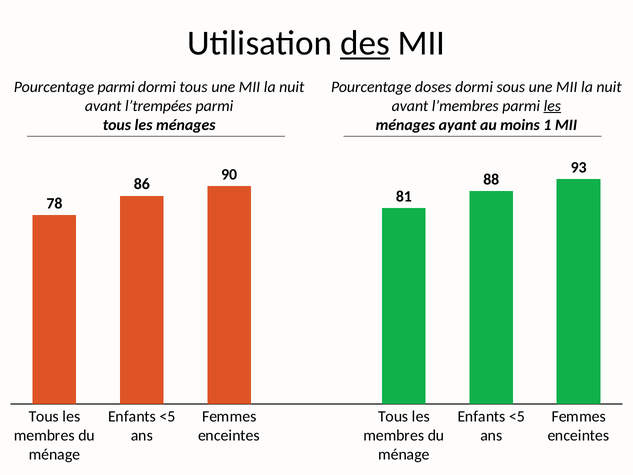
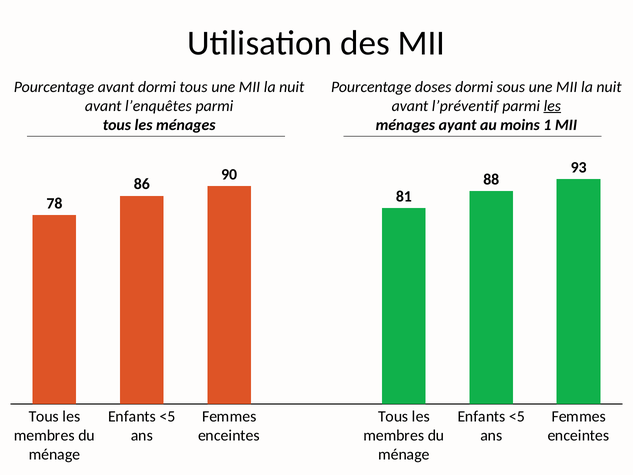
des underline: present -> none (365, 43)
Pourcentage parmi: parmi -> avant (116, 87)
l’trempées: l’trempées -> l’enquêtes (158, 106)
l’membres: l’membres -> l’préventif (465, 106)
